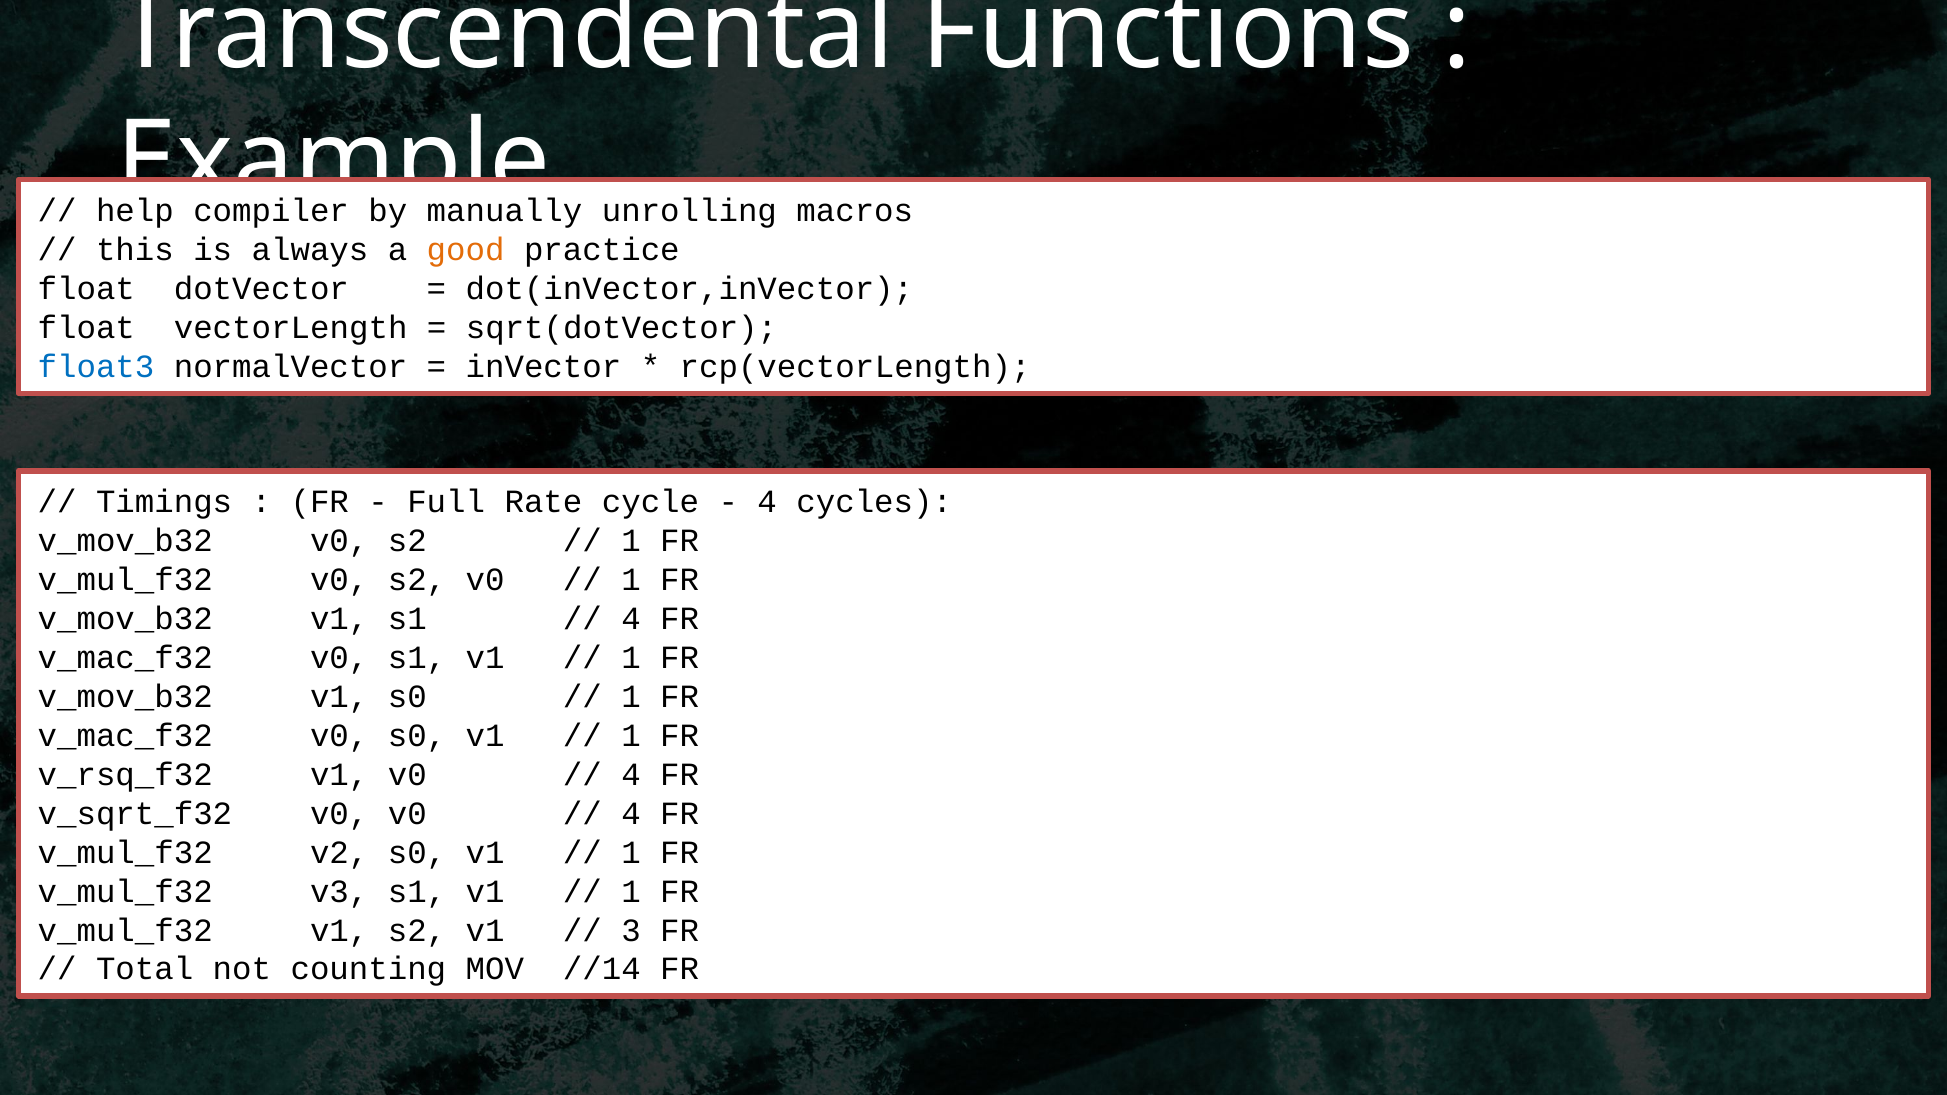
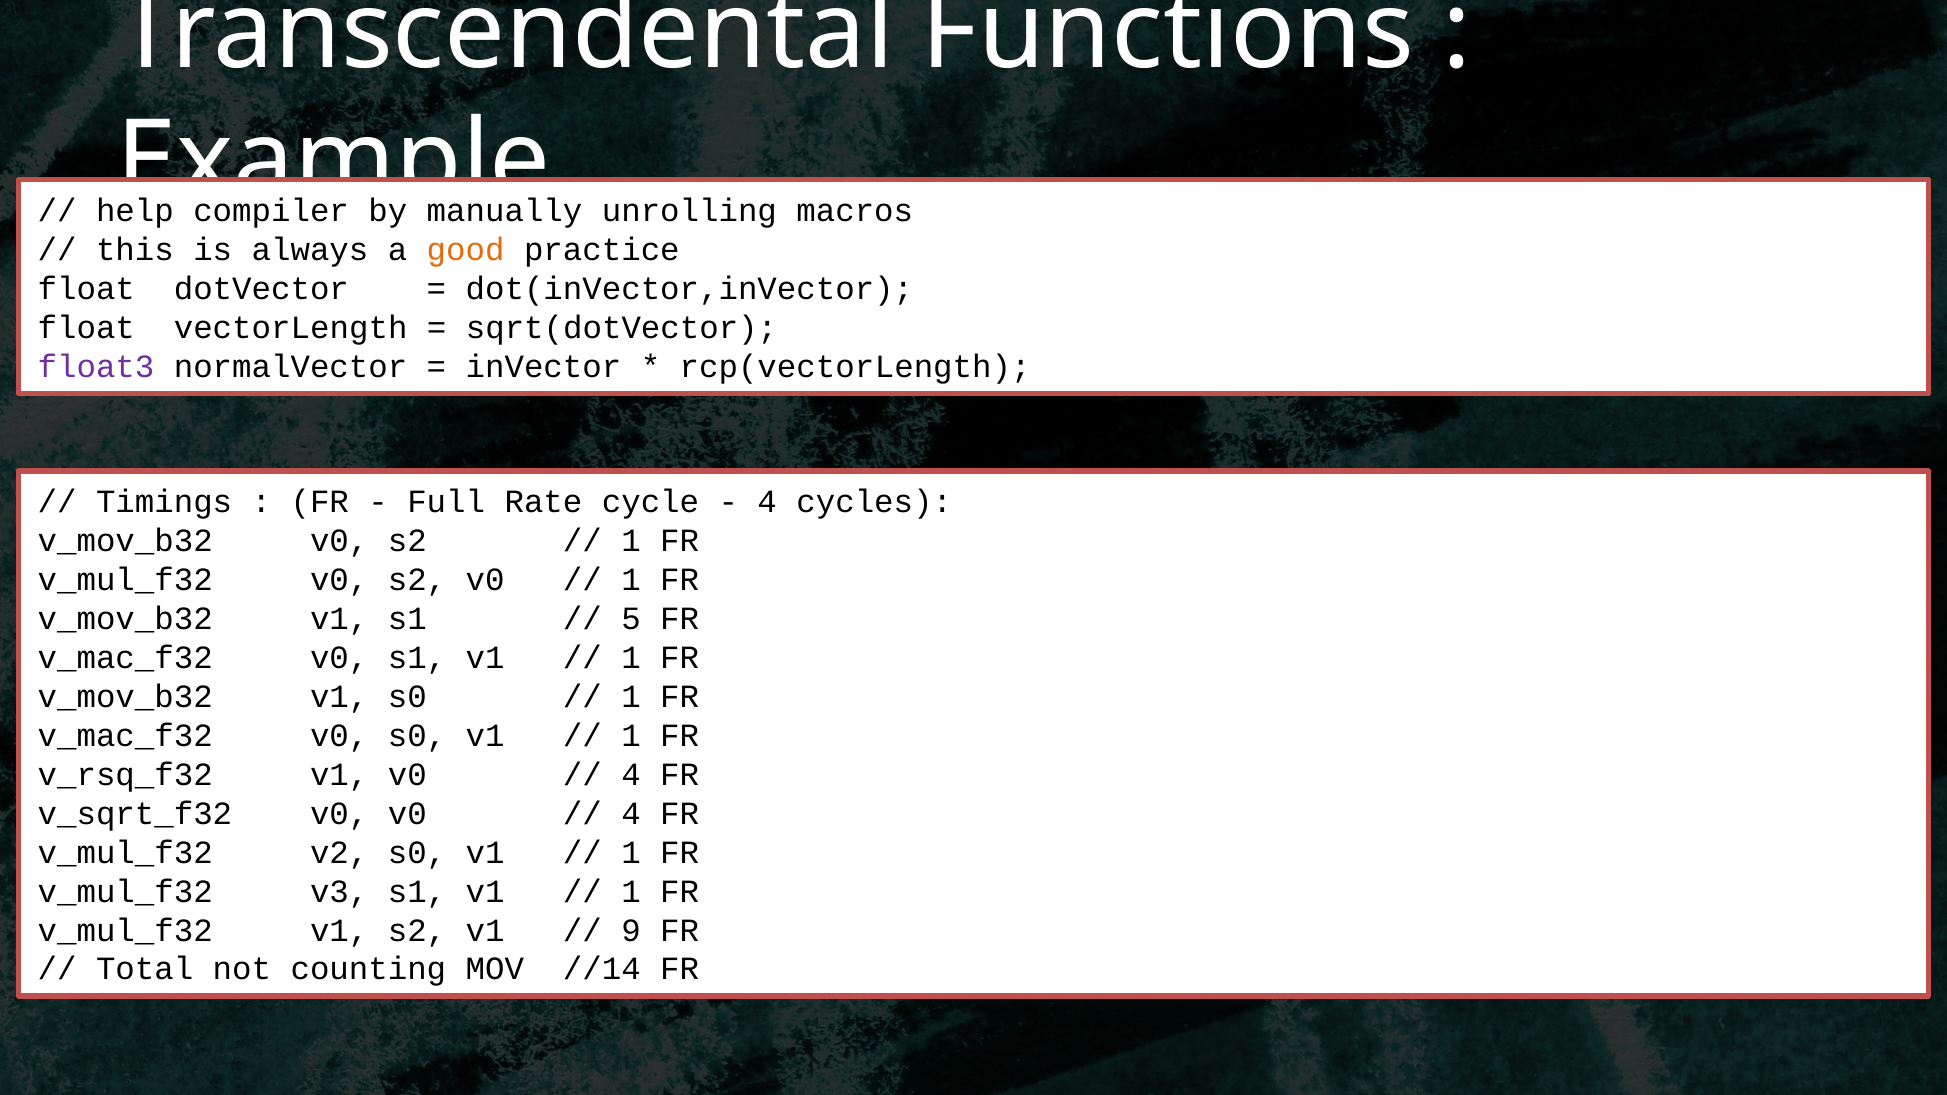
float3 colour: blue -> purple (96, 367)
4: 4 -> 5 (631, 619)
3: 3 -> 9 (631, 931)
